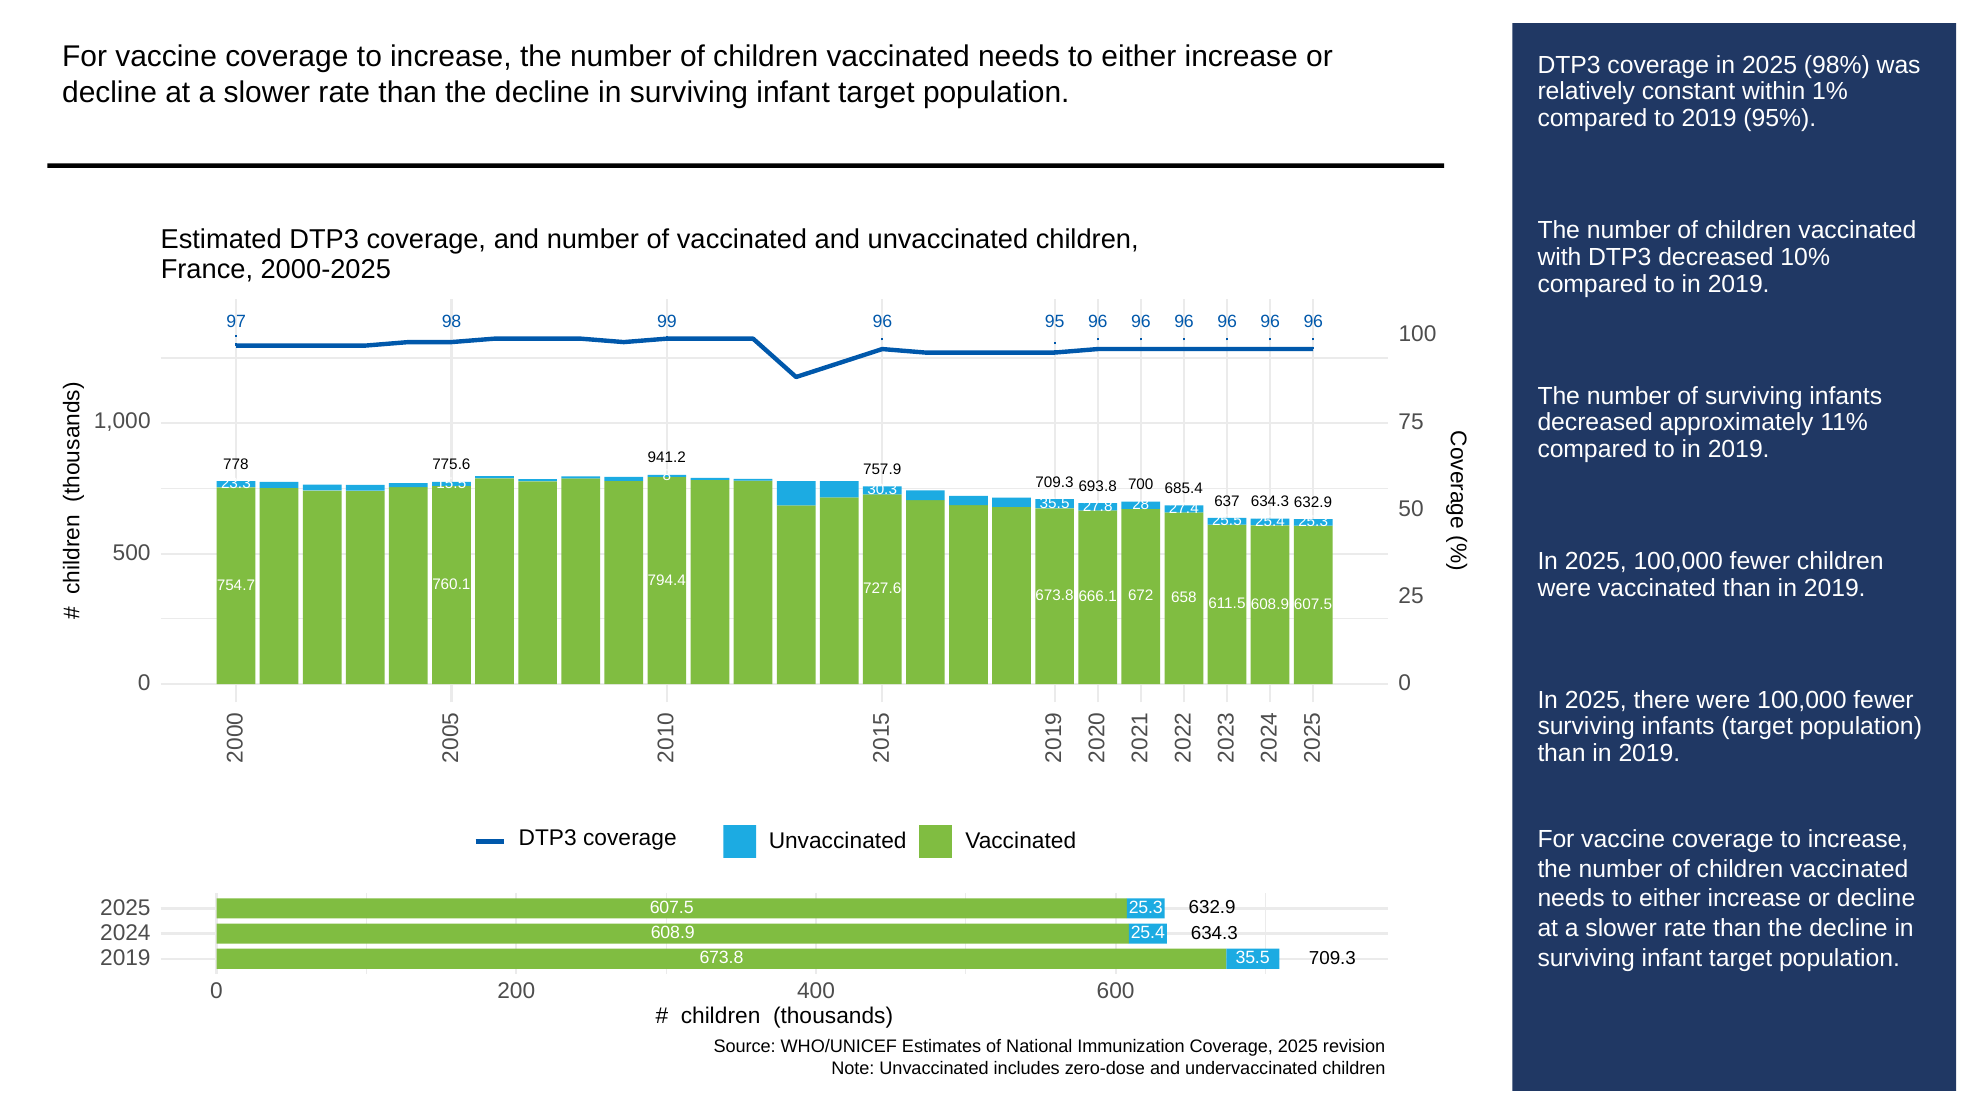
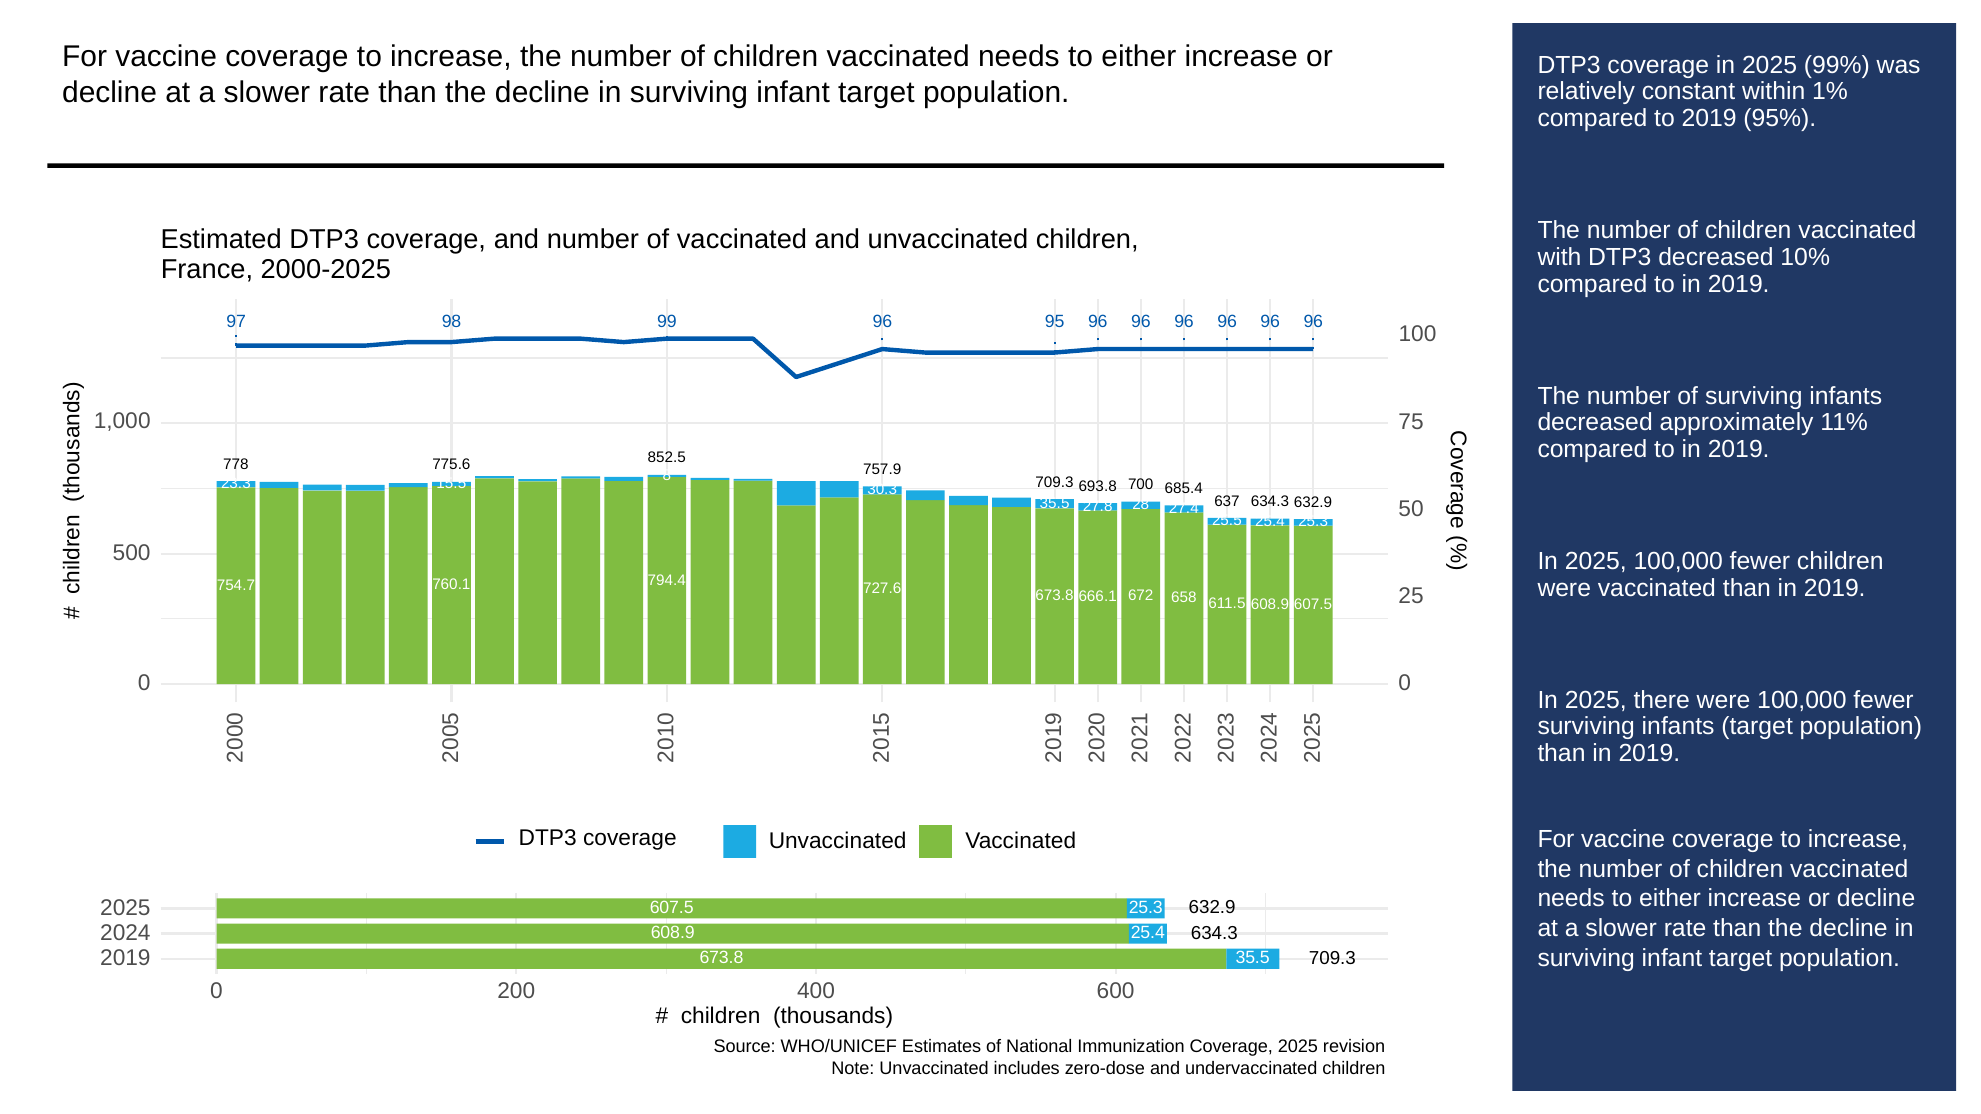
98%: 98% -> 99% (1837, 65)
941.2: 941.2 -> 852.5 (667, 458)
